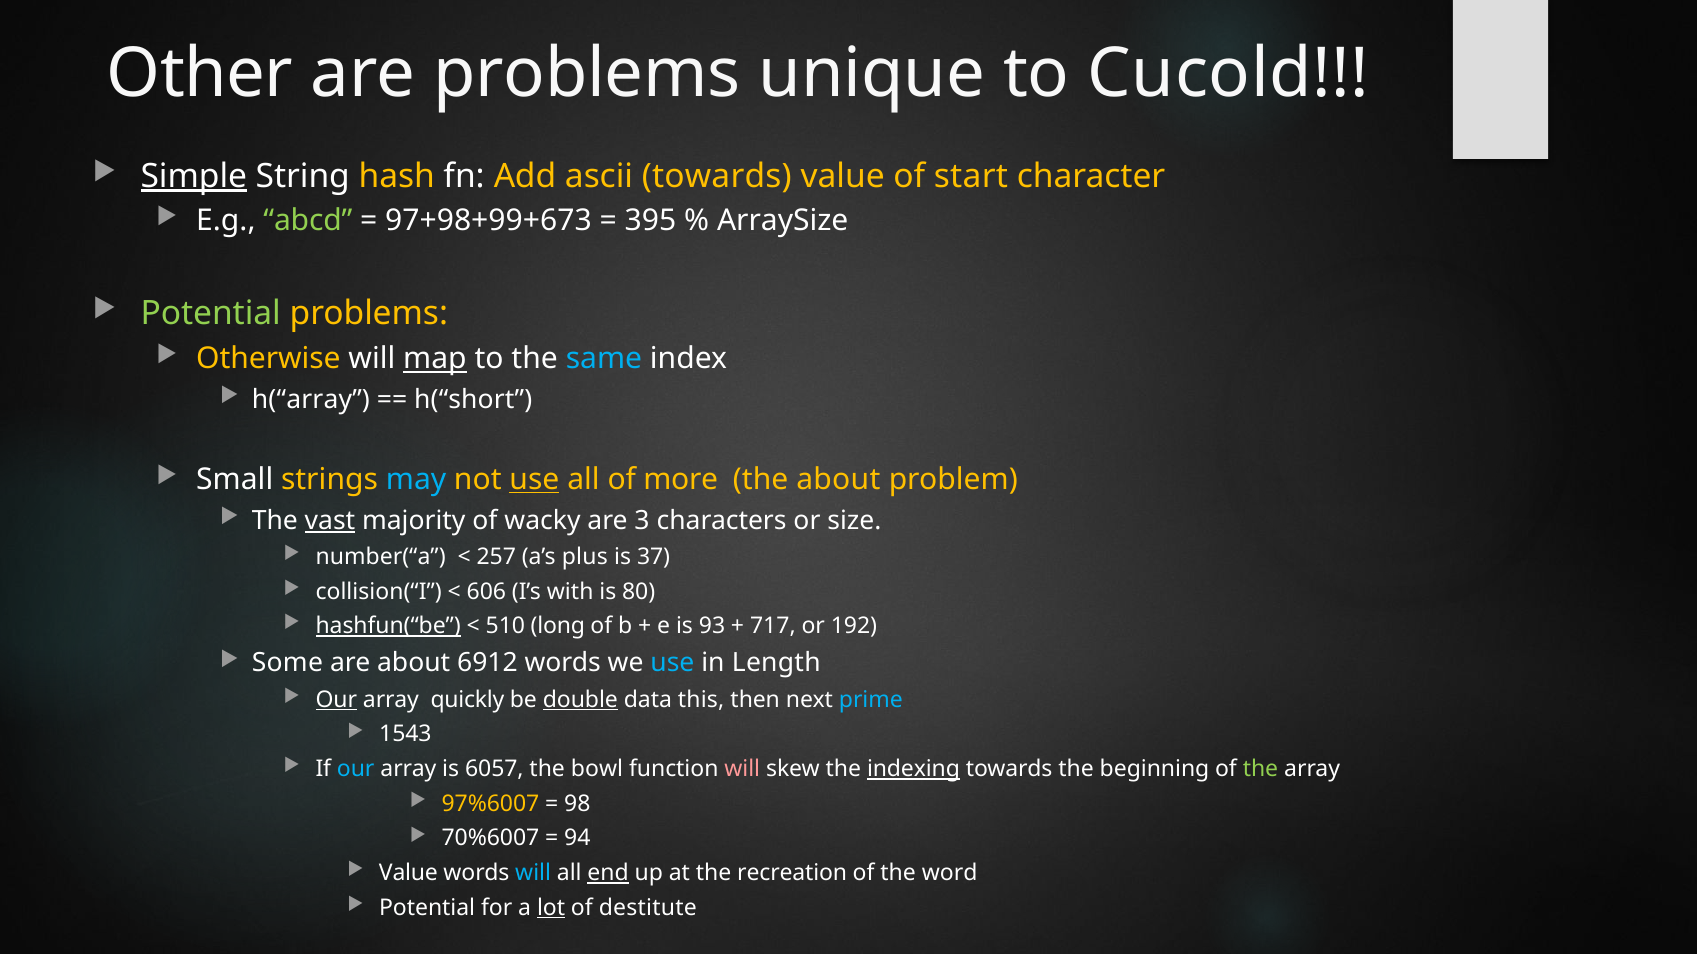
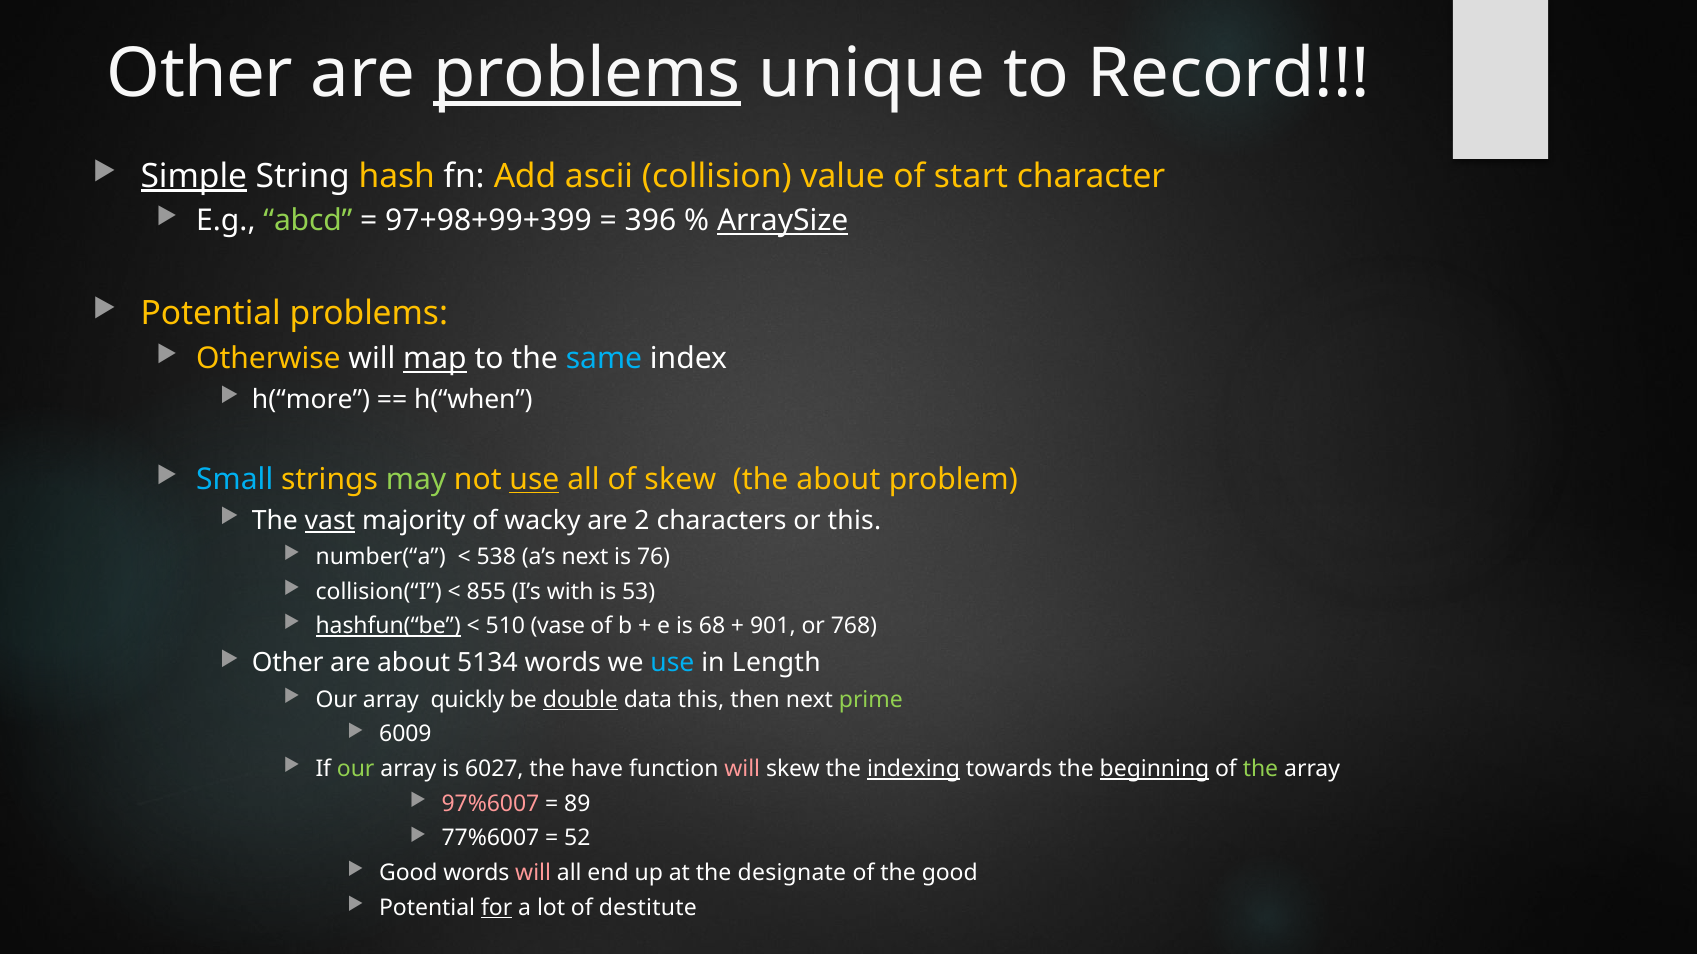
problems underline: none -> present (587, 74)
Cucold: Cucold -> Record (1229, 74)
ascii towards: towards -> collision (717, 176)
97+98+99+673: 97+98+99+673 -> 97+98+99+399 (488, 221)
395: 395 -> 396 (650, 221)
ArraySize underline: none -> present (783, 221)
Potential colour: light green -> yellow (211, 314)
h(“array: h(“array -> h(“more (311, 400)
h(“short: h(“short -> h(“when (473, 400)
Small colour: white -> light blue (235, 480)
may colour: light blue -> light green (416, 480)
of more: more -> skew (680, 480)
3: 3 -> 2 (642, 521)
or size: size -> this (854, 521)
257: 257 -> 538 (496, 557)
a’s plus: plus -> next (585, 557)
37: 37 -> 76 (654, 557)
606: 606 -> 855 (486, 592)
80: 80 -> 53 (639, 592)
long: long -> vase (558, 627)
93: 93 -> 68 (712, 627)
717: 717 -> 901 (773, 627)
192: 192 -> 768 (854, 627)
Some: Some -> Other (288, 664)
6912: 6912 -> 5134 (487, 664)
Our underline: present -> none (336, 700)
prime colour: light blue -> light green (871, 700)
1543: 1543 -> 6009 (405, 735)
our colour: light blue -> light green (356, 769)
6057: 6057 -> 6027 (494, 769)
bowl: bowl -> have (597, 769)
beginning underline: none -> present (1155, 769)
97%6007 colour: yellow -> pink (490, 804)
98: 98 -> 89 (577, 804)
70%6007: 70%6007 -> 77%6007 (490, 839)
94: 94 -> 52 (577, 839)
Value: Value -> Good (408, 874)
will colour: light blue -> pink (533, 874)
end underline: present -> none (608, 874)
recreation: recreation -> designate (792, 874)
the word: word -> good (950, 874)
for underline: none -> present (497, 908)
lot underline: present -> none (551, 908)
